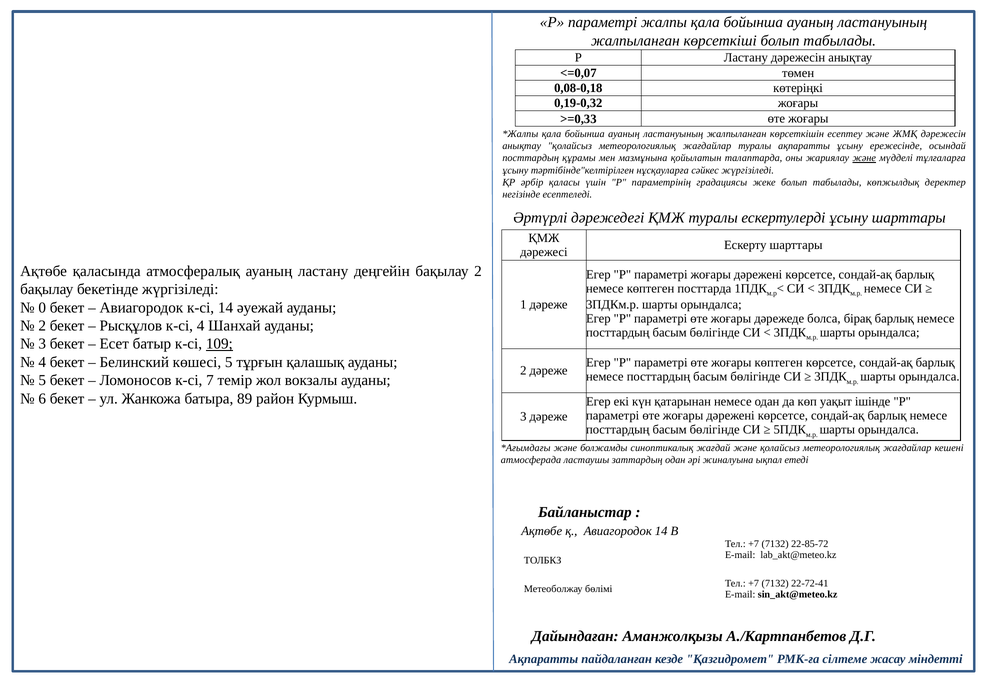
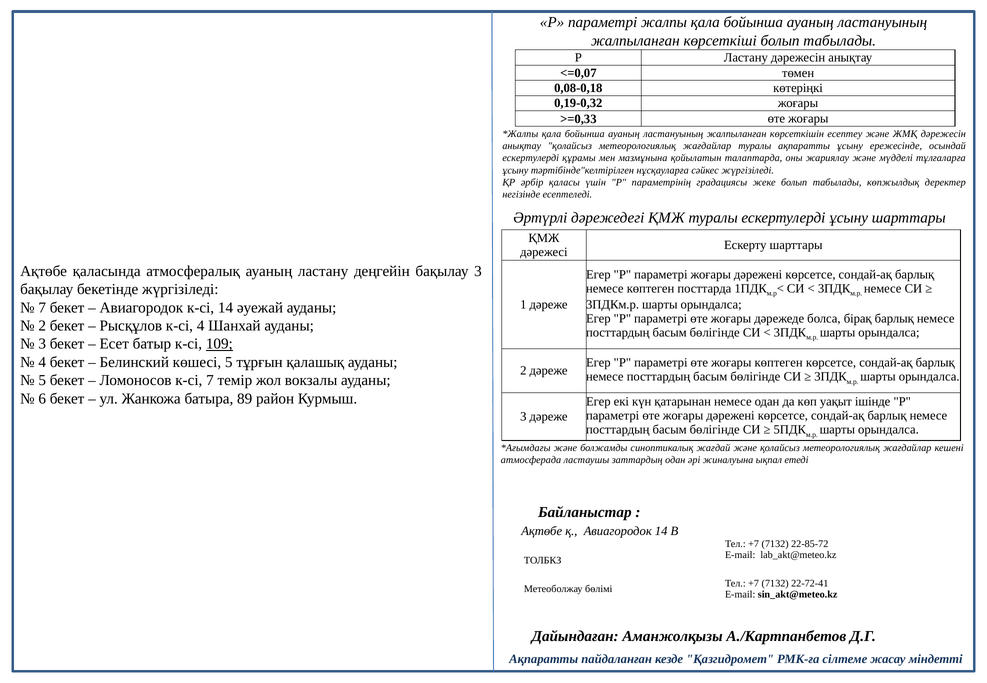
посттардың: посттардың -> ескертулерді (531, 158)
және underline: present -> none (864, 158)
бақылау 2: 2 -> 3 (478, 271)
0: 0 -> 7 (42, 308)
